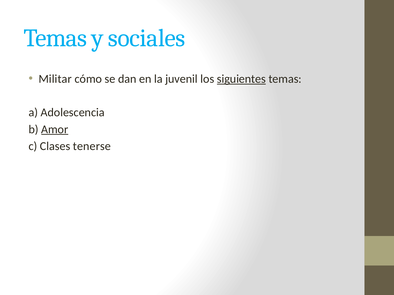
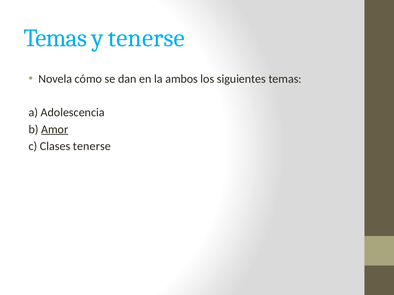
y sociales: sociales -> tenerse (146, 38)
Militar: Militar -> Novela (55, 79)
juvenil: juvenil -> ambos (182, 79)
siguientes underline: present -> none (241, 79)
